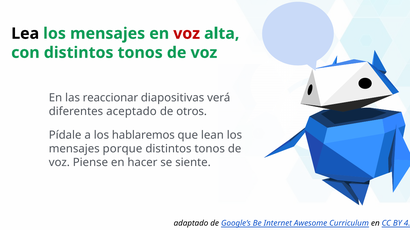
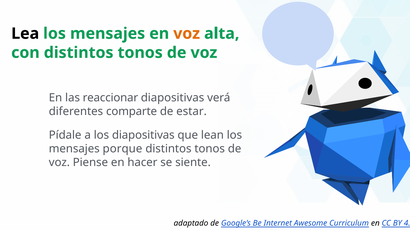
voz colour: red -> orange (187, 34)
aceptado: aceptado -> comparte (132, 112)
otros: otros -> estar (192, 112)
los hablaremos: hablaremos -> diapositivas (143, 136)
